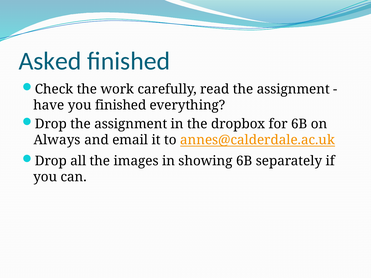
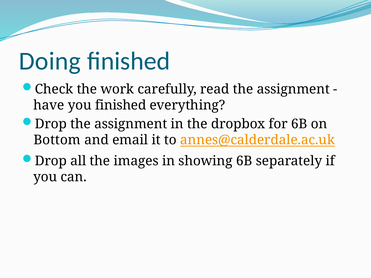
Asked: Asked -> Doing (50, 61)
Always: Always -> Bottom (57, 140)
